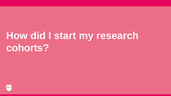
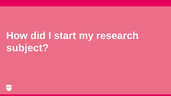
cohorts: cohorts -> subject (28, 48)
